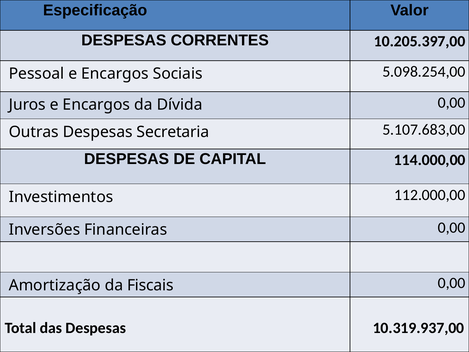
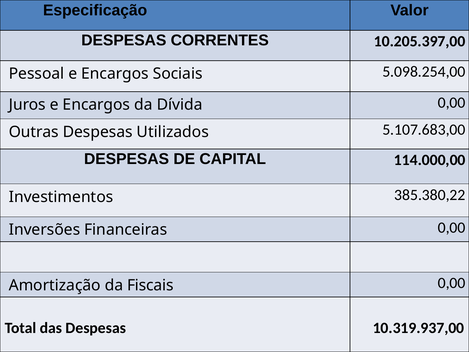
Secretaria: Secretaria -> Utilizados (173, 132)
112.000,00: 112.000,00 -> 385.380,22 (430, 195)
